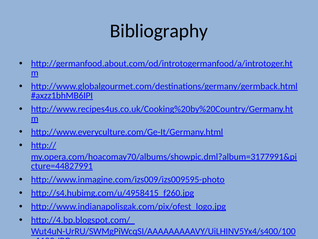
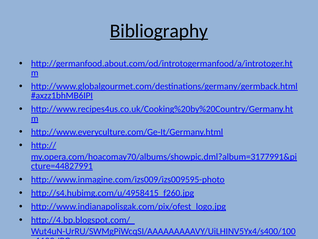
Bibliography underline: none -> present (159, 31)
